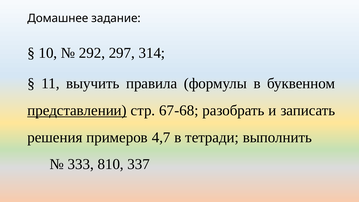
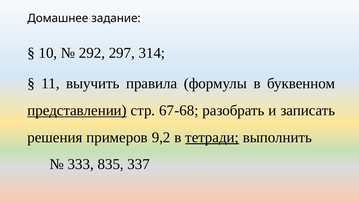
4,7: 4,7 -> 9,2 (161, 137)
тетради underline: none -> present (212, 137)
810: 810 -> 835 (111, 164)
